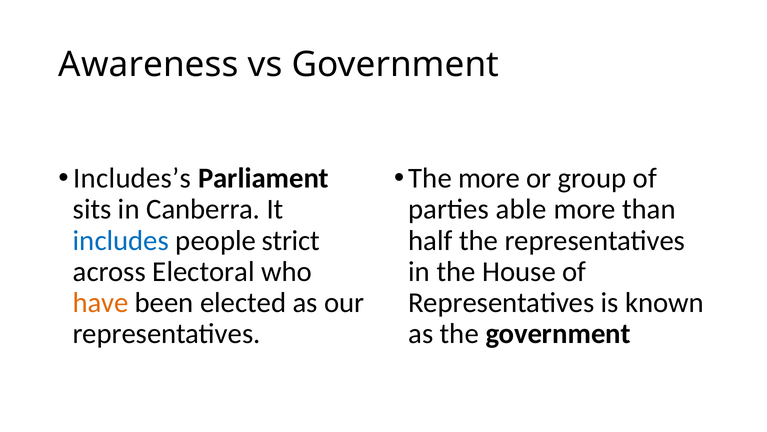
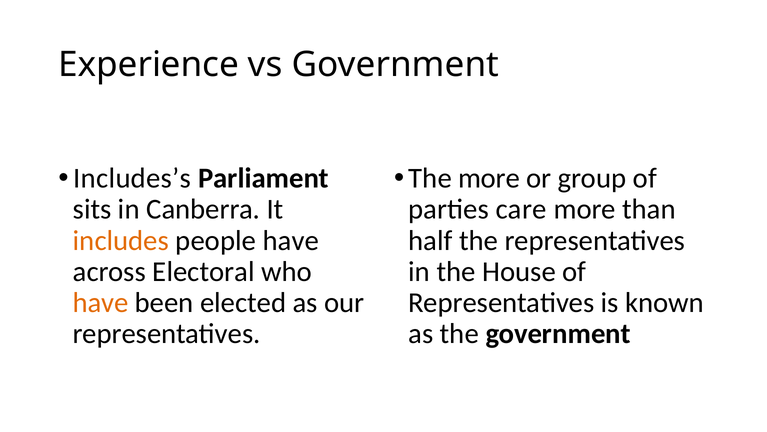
Awareness: Awareness -> Experience (149, 64)
able: able -> care (521, 209)
includes colour: blue -> orange (121, 240)
people strict: strict -> have (291, 240)
